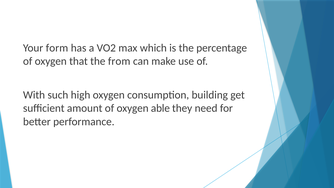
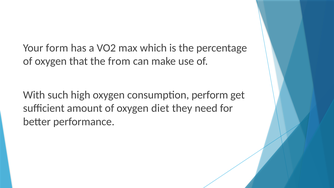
building: building -> perform (210, 95)
able: able -> diet (160, 108)
